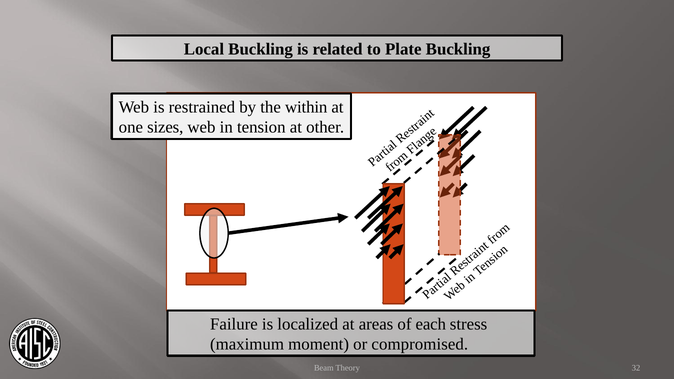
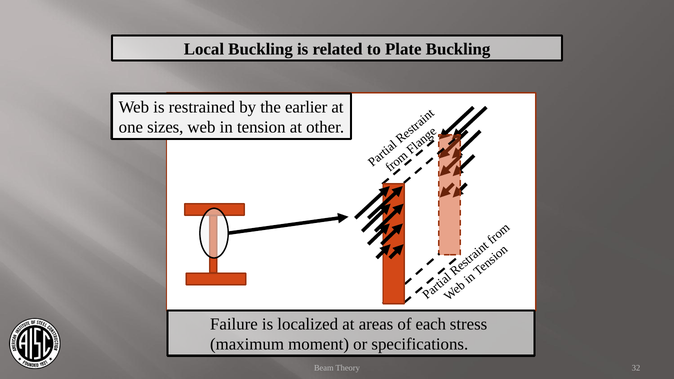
within: within -> earlier (306, 107)
compromised: compromised -> specifications (420, 345)
